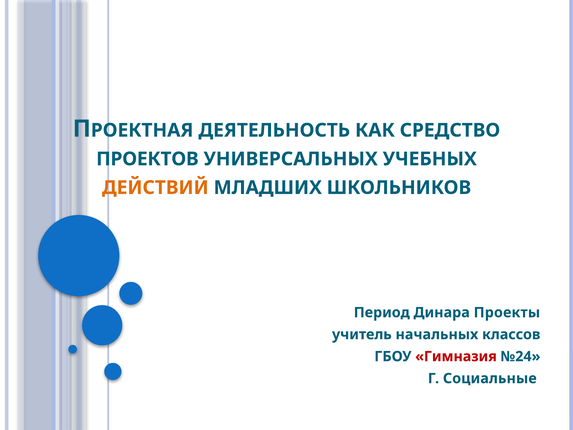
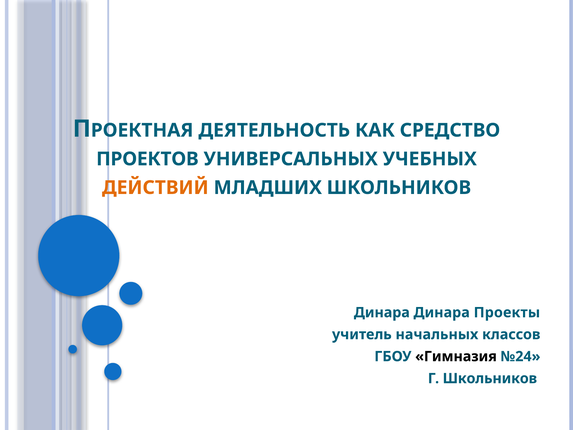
Период: Период -> Динара (382, 312)
Гимназия colour: red -> black (456, 356)
Г Социальные: Социальные -> Школьников (490, 378)
